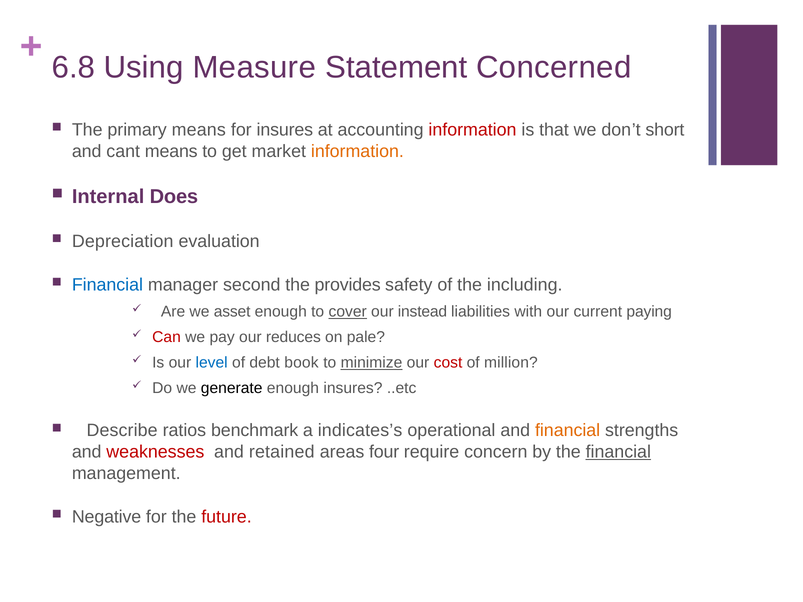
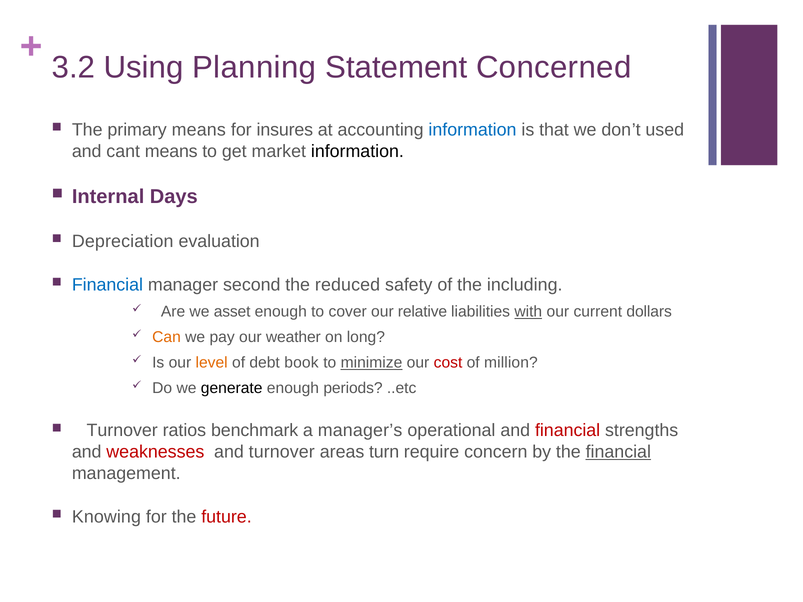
6.8: 6.8 -> 3.2 (73, 67)
Measure: Measure -> Planning (254, 67)
information colour: red -> blue (472, 130)
short: short -> used (665, 130)
information colour: orange -> black (357, 151)
Does: Does -> Days (174, 197)
provides: provides -> reduced (348, 285)
cover underline: present -> none (348, 312)
instead: instead -> relative (422, 312)
with underline: none -> present (528, 312)
paying: paying -> dollars (649, 312)
Can colour: red -> orange (167, 337)
reduces: reduces -> weather (293, 337)
pale: pale -> long (366, 337)
level colour: blue -> orange (212, 363)
enough insures: insures -> periods (353, 388)
Describe: Describe -> Turnover (122, 431)
indicates’s: indicates’s -> manager’s (360, 431)
financial colour: orange -> red (568, 431)
and retained: retained -> turnover (282, 452)
four: four -> turn (384, 452)
Negative: Negative -> Knowing (106, 517)
